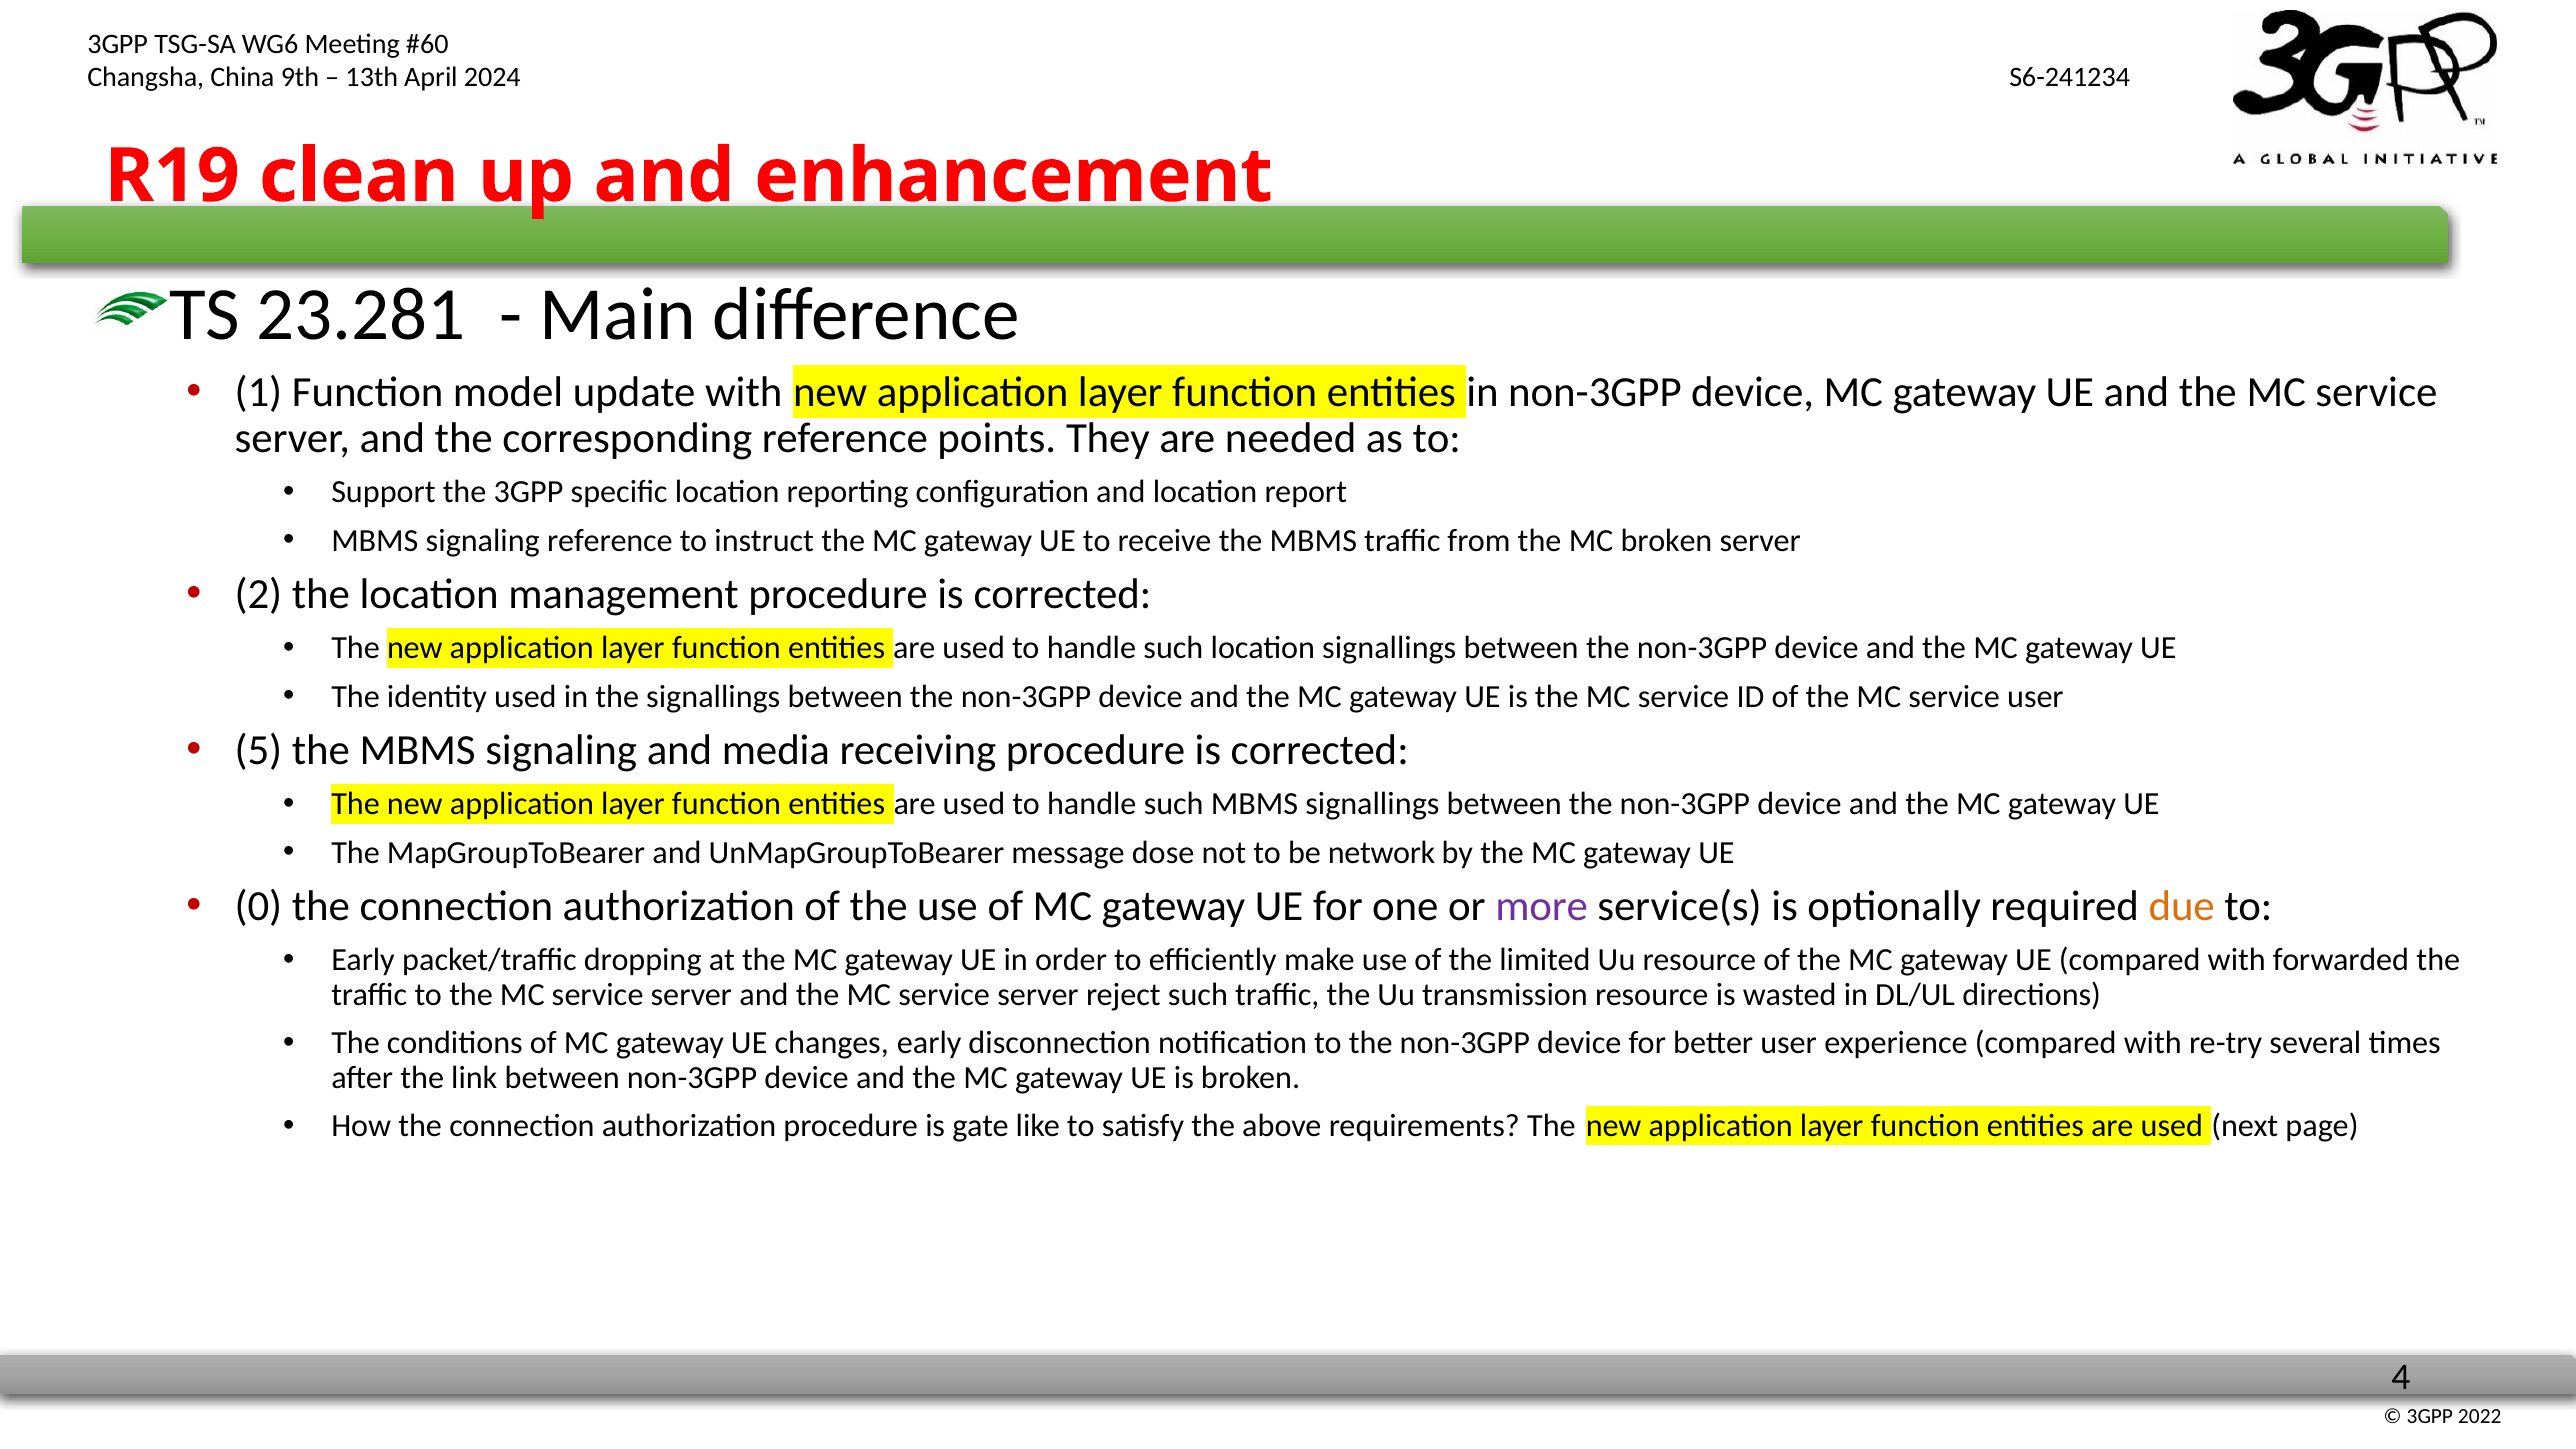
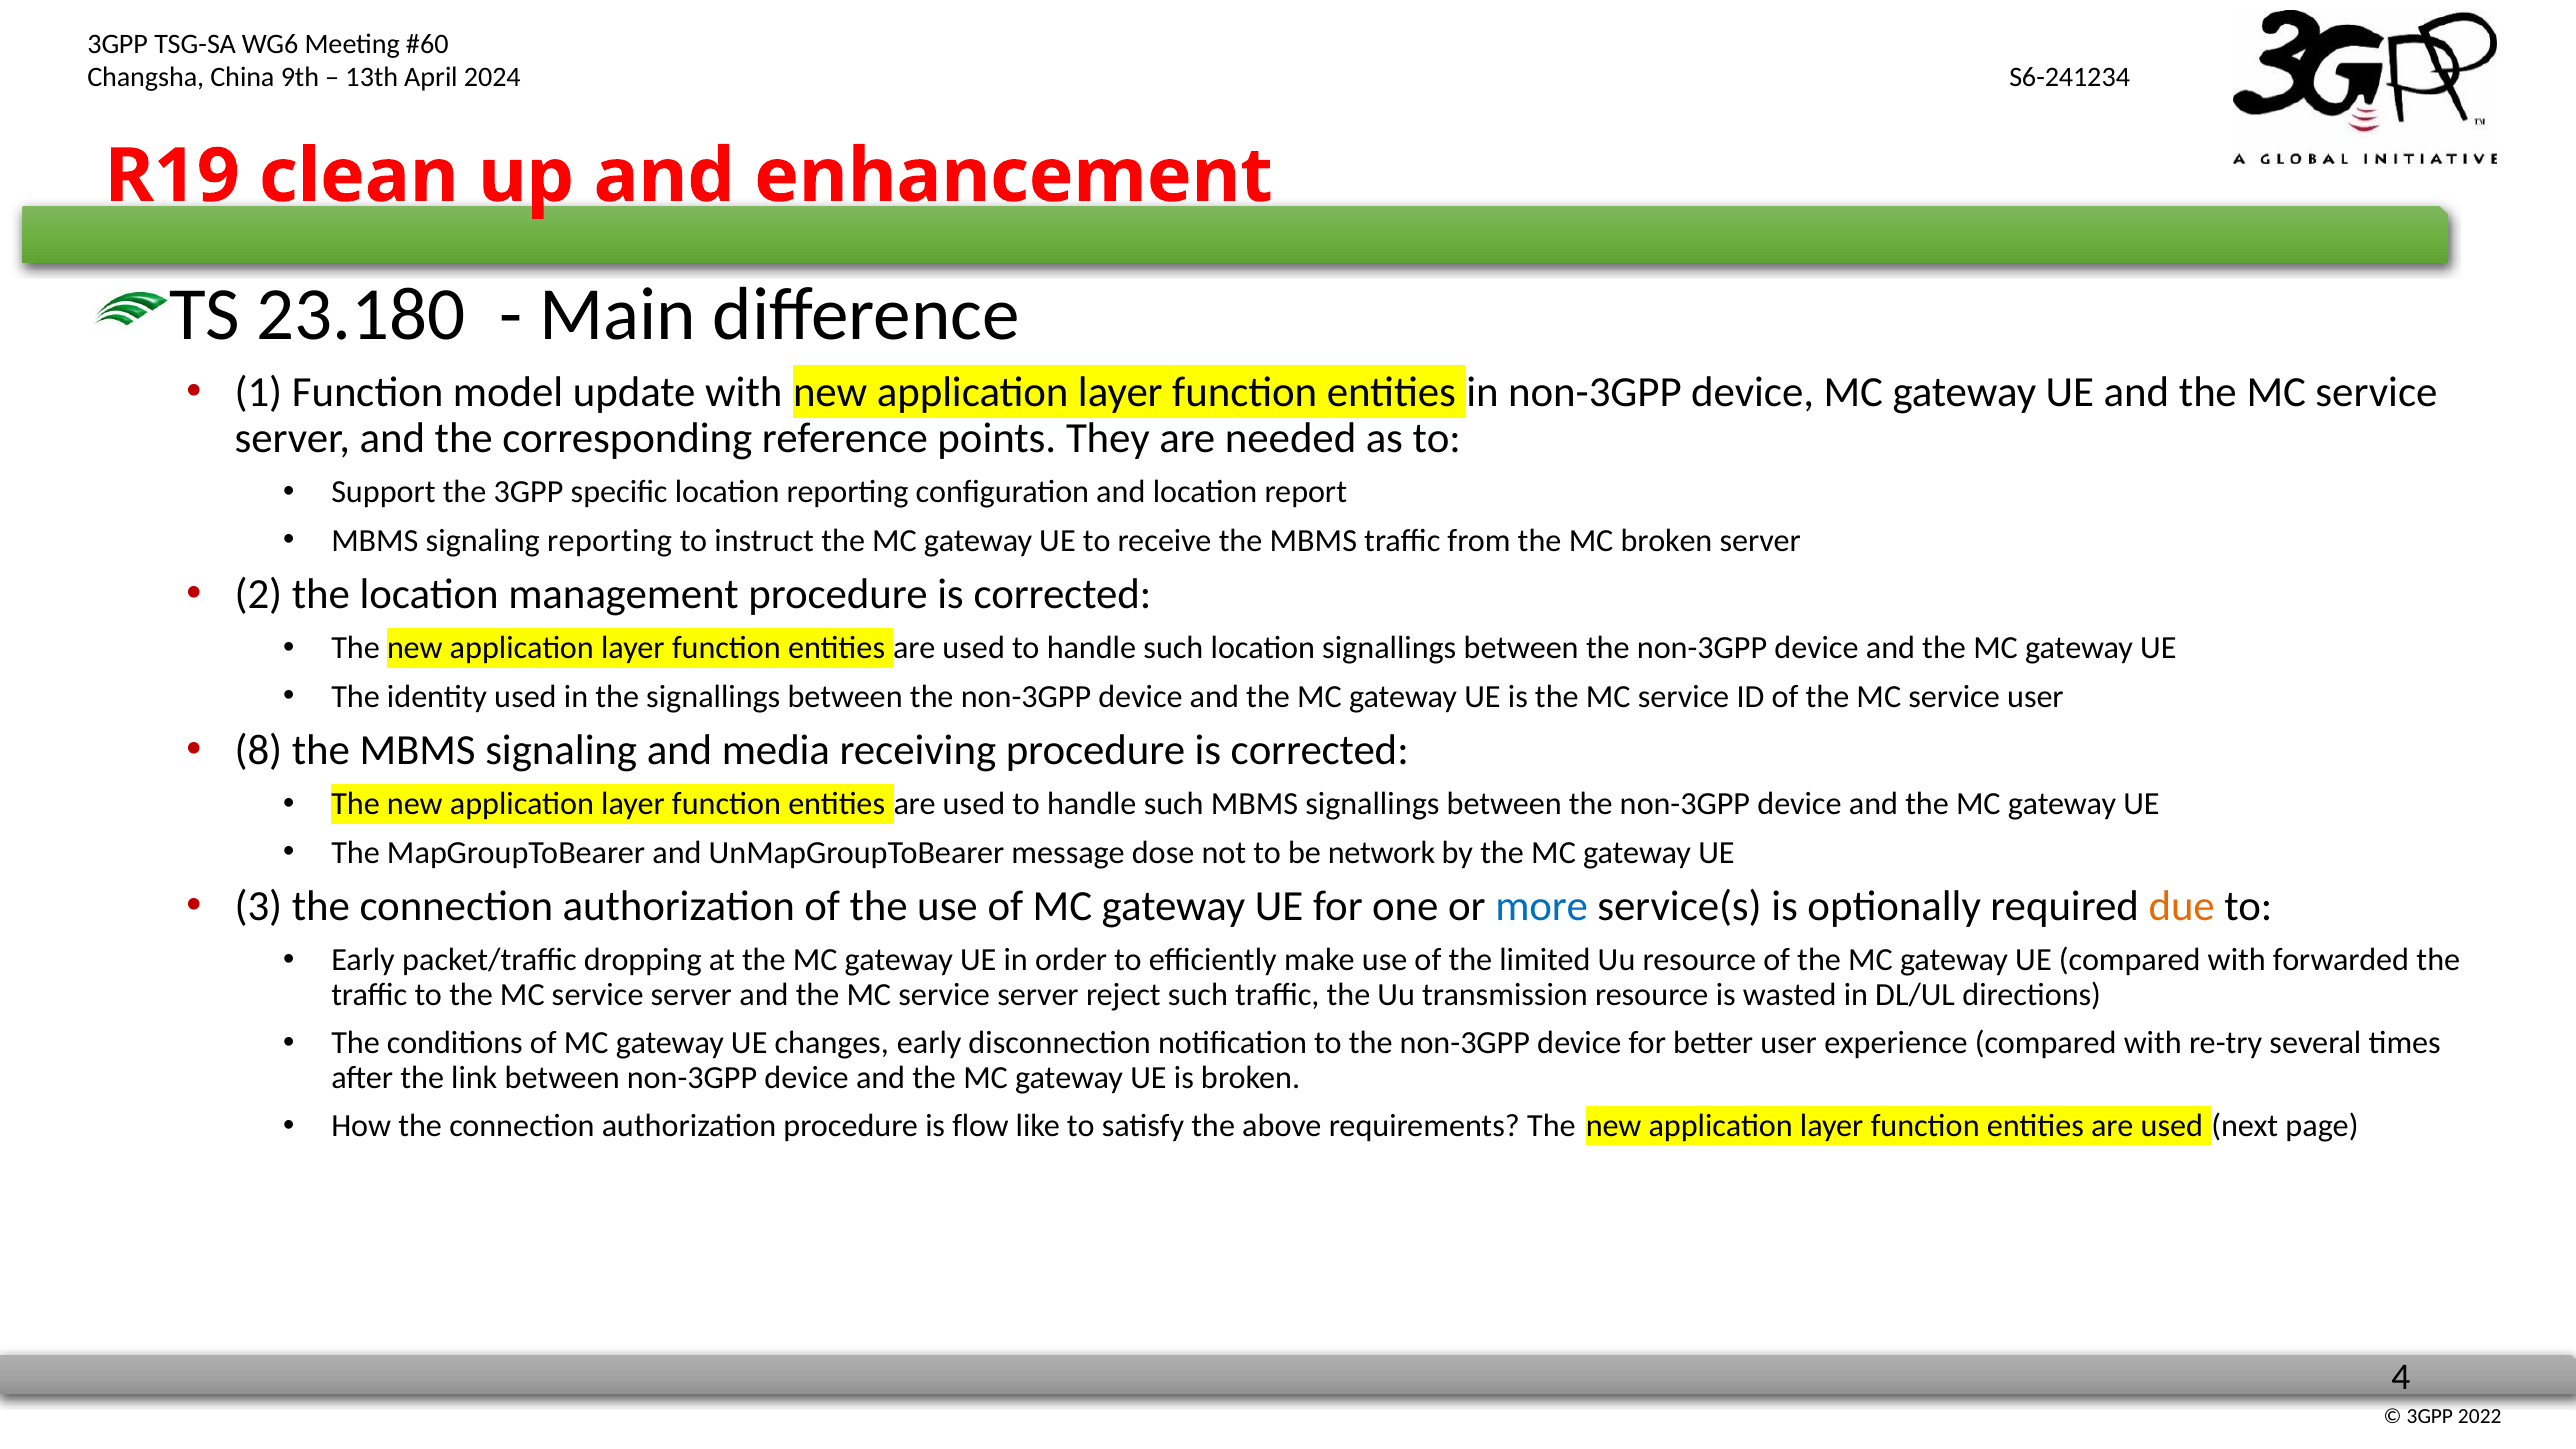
23.281: 23.281 -> 23.180 (361, 315)
signaling reference: reference -> reporting (610, 540)
5: 5 -> 8 (258, 750)
0: 0 -> 3 (258, 906)
more colour: purple -> blue (1542, 906)
gate: gate -> flow (981, 1126)
